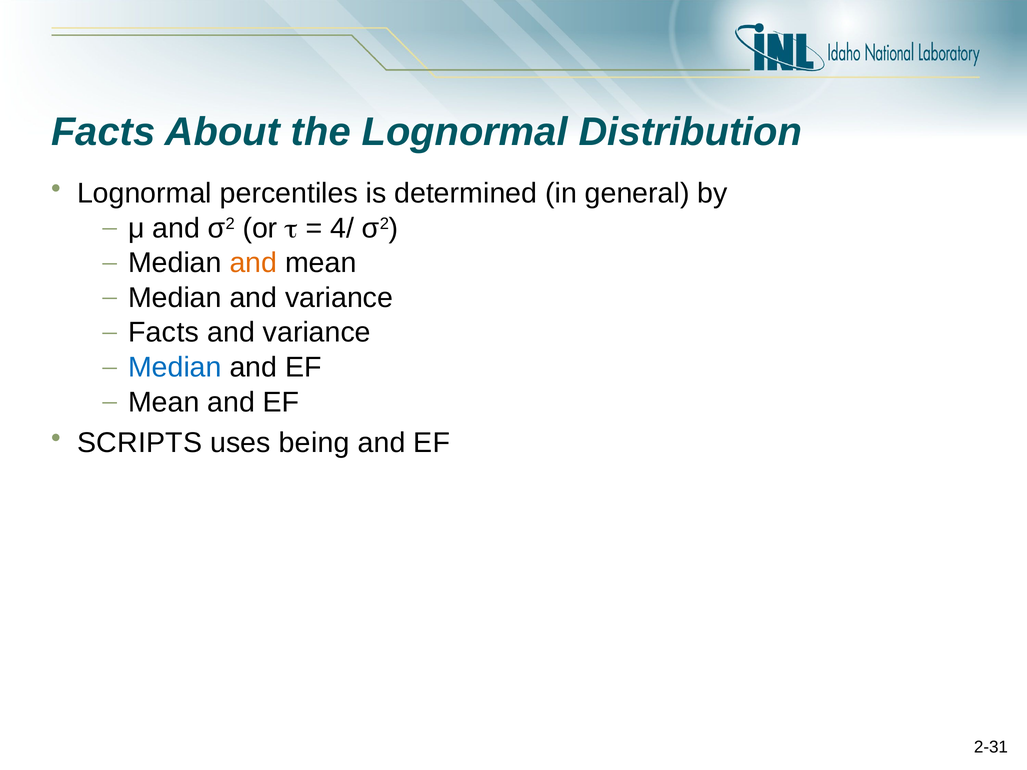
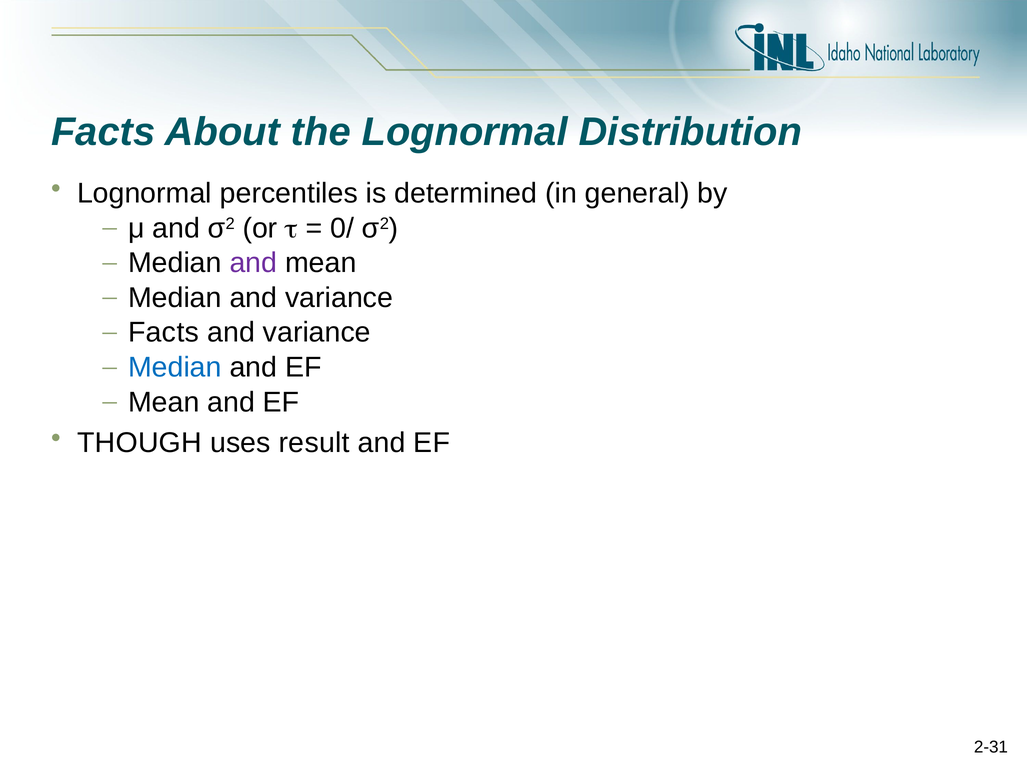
4/: 4/ -> 0/ (342, 228)
and colour: orange -> purple (253, 263)
SCRIPTS: SCRIPTS -> THOUGH (140, 443)
being: being -> result (314, 443)
